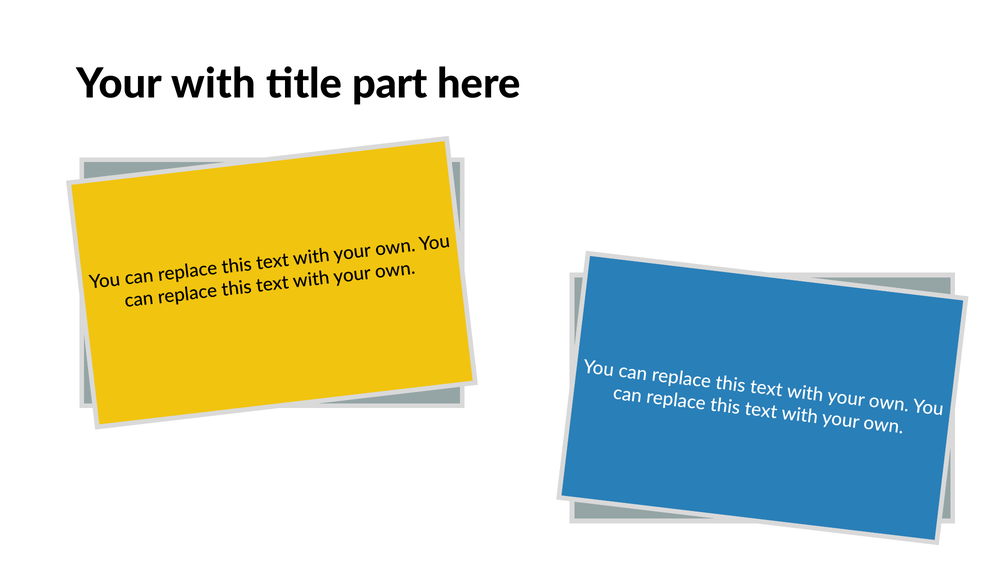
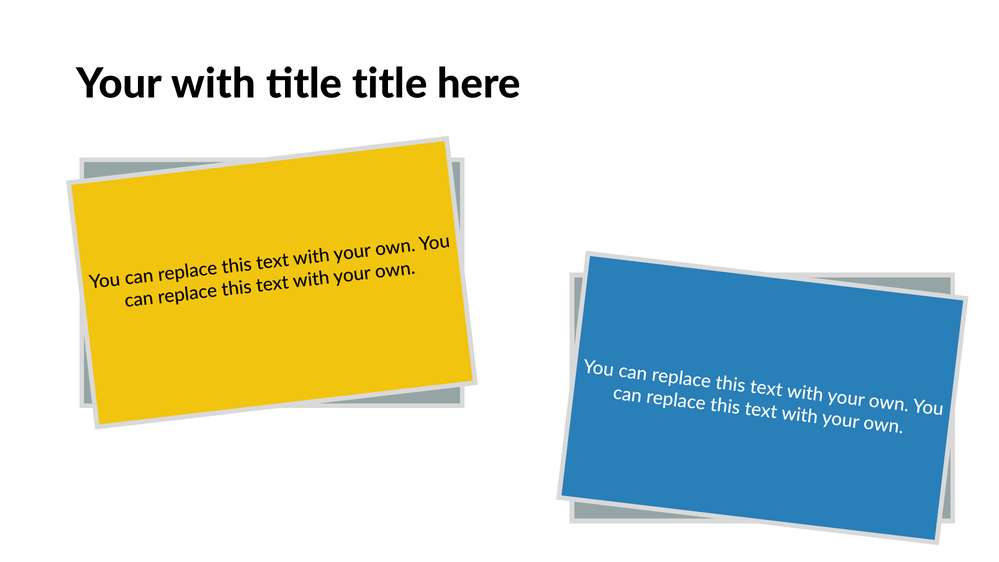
title part: part -> title (390, 84)
